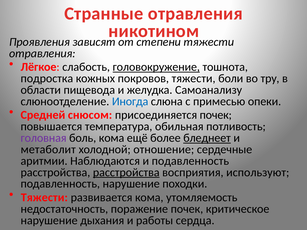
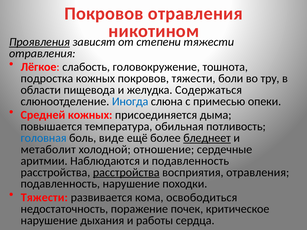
Странные: Странные -> Покровов (104, 14)
Проявления underline: none -> present (39, 42)
головокружение underline: present -> none (156, 67)
Самоанализу: Самоанализу -> Содержаться (209, 90)
Средней снюсом: снюсом -> кожных (90, 115)
присоединяется почек: почек -> дыма (216, 115)
головная colour: purple -> blue (44, 138)
боль кома: кома -> виде (111, 138)
восприятия используют: используют -> отравления (258, 173)
утомляемость: утомляемость -> освободиться (202, 198)
